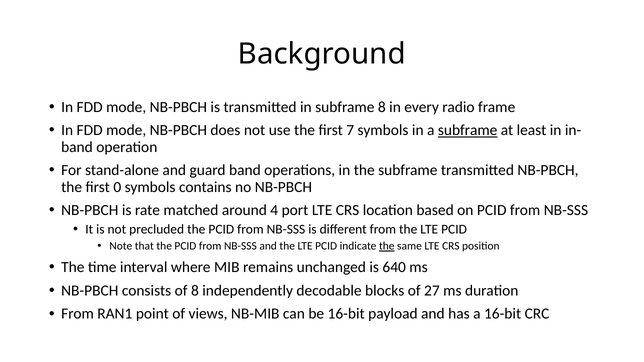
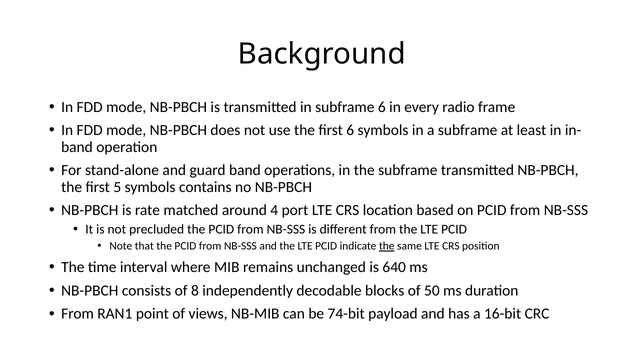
subframe 8: 8 -> 6 (382, 107)
first 7: 7 -> 6 (350, 130)
subframe underline: present -> none (468, 130)
0: 0 -> 5 (117, 187)
27: 27 -> 50 (432, 291)
be 16-bit: 16-bit -> 74-bit (346, 314)
